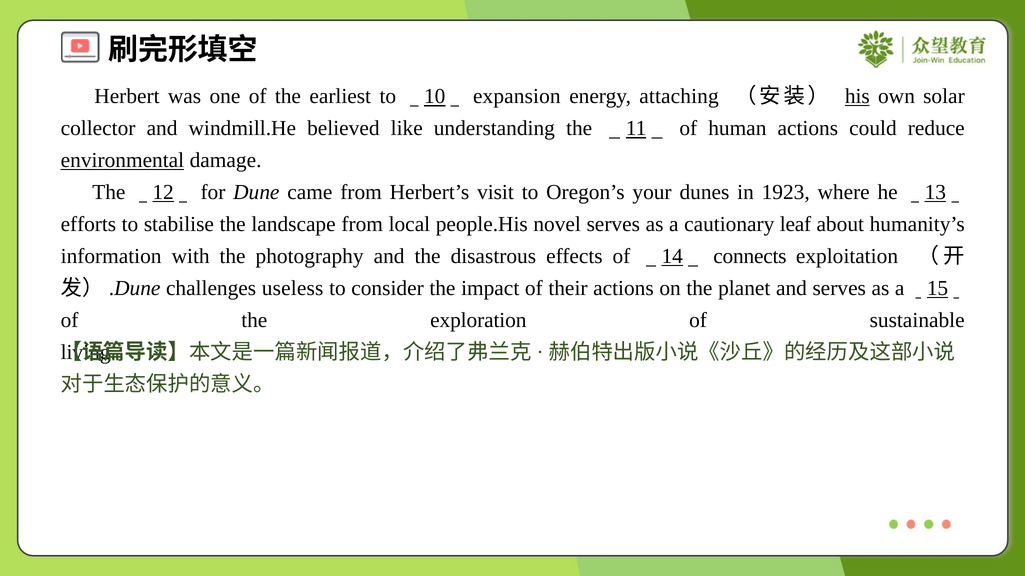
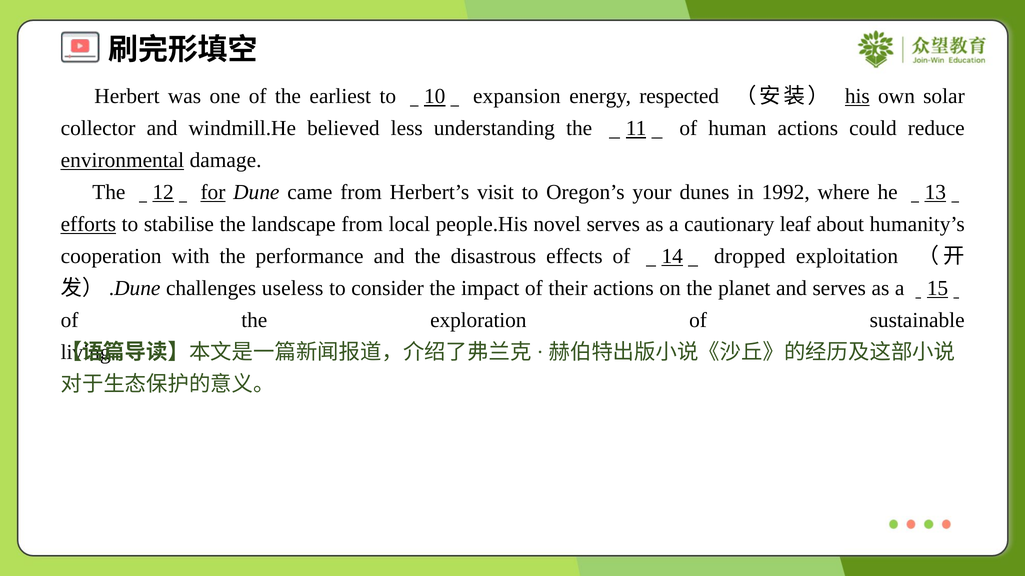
attaching: attaching -> respected (679, 96)
like: like -> less (407, 128)
for underline: none -> present (213, 192)
1923: 1923 -> 1992 (786, 192)
efforts underline: none -> present (88, 224)
information: information -> cooperation (111, 256)
photography: photography -> performance (310, 256)
connects: connects -> dropped (750, 256)
